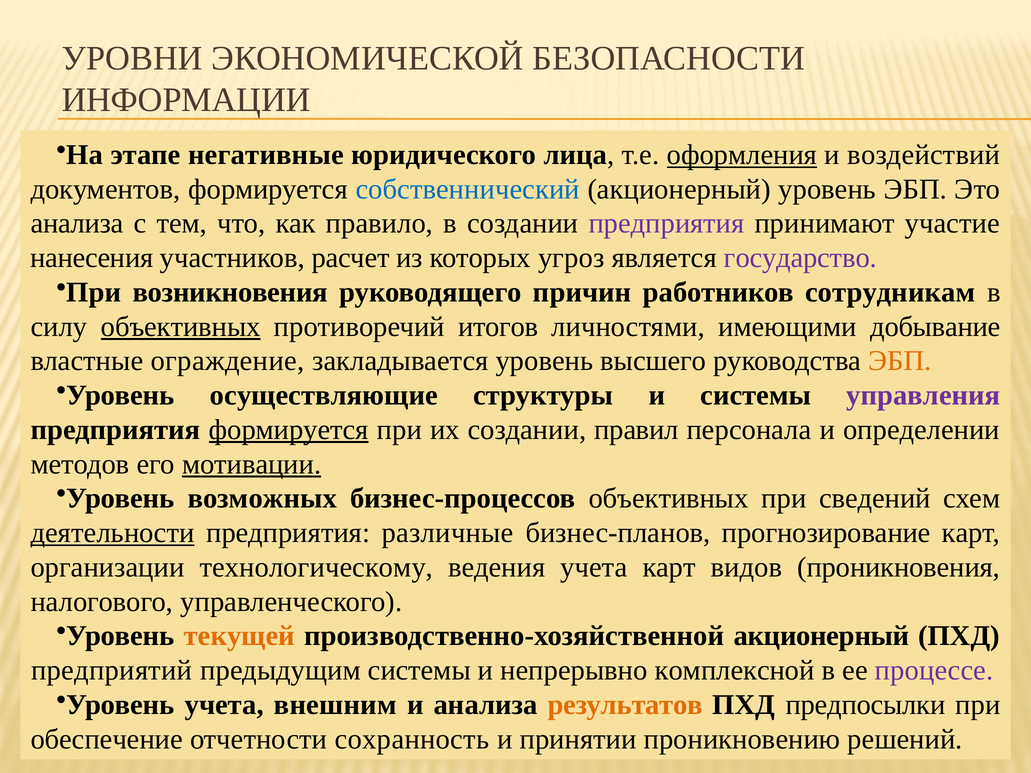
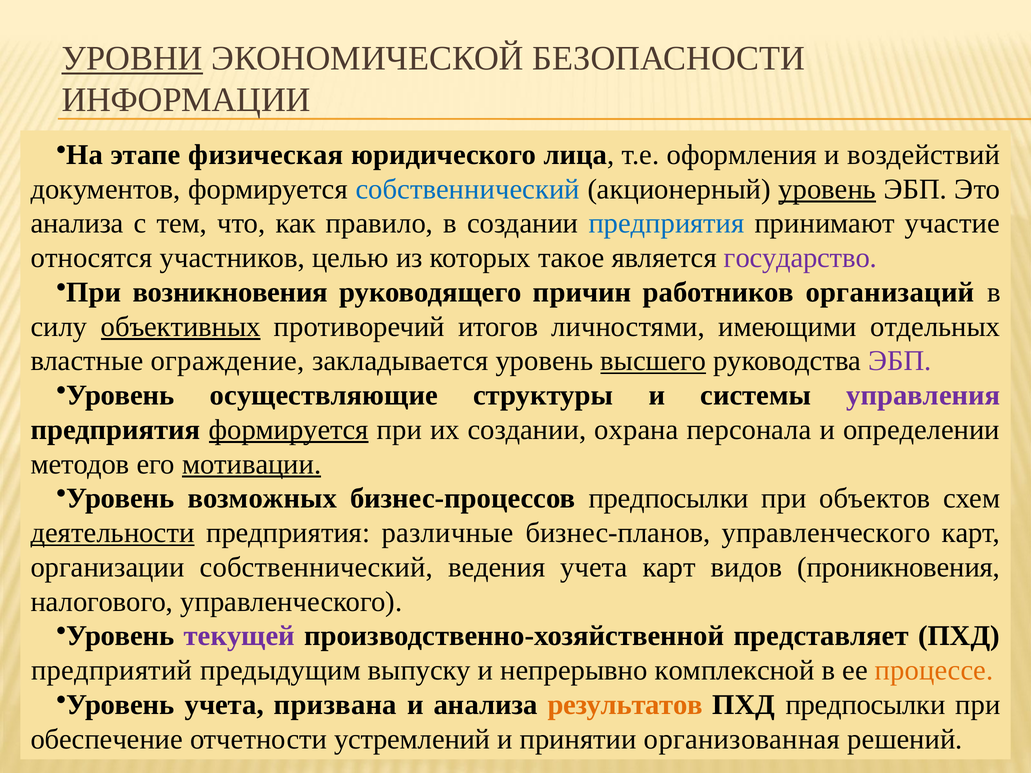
УРОВНИ underline: none -> present (132, 59)
негативные: негативные -> физическая (266, 155)
оформления underline: present -> none (742, 155)
уровень underline: none -> present (827, 189)
предприятия colour: purple -> blue (666, 224)
нанесения: нанесения -> относятся (92, 258)
расчет: расчет -> целью (350, 258)
угроз: угроз -> такое (571, 258)
сотрудникам: сотрудникам -> организаций (890, 292)
добывание: добывание -> отдельных (935, 327)
высшего underline: none -> present (653, 361)
ЭБП colour: orange -> purple (900, 361)
правил: правил -> охрана (636, 430)
бизнес-процессов объективных: объективных -> предпосылки (669, 499)
сведений: сведений -> объектов (875, 499)
бизнес-планов прогнозирование: прогнозирование -> управленческого (826, 533)
организации технологическому: технологическому -> собственнический (316, 567)
текущей colour: orange -> purple (239, 636)
производственно-хозяйственной акционерный: акционерный -> представляет (821, 636)
предыдущим системы: системы -> выпуску (419, 671)
процессе colour: purple -> orange (934, 671)
внешним: внешним -> призвана (335, 705)
сохранность: сохранность -> устремлений (412, 739)
проникновению: проникновению -> организованная (742, 739)
